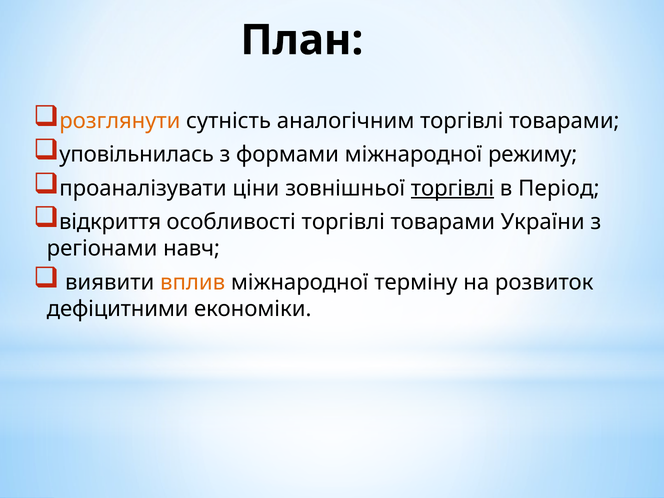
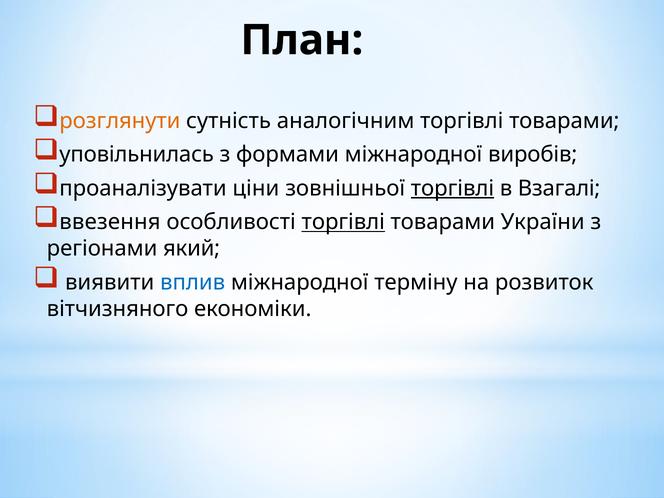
режиму: режиму -> виробів (533, 154)
Період: Період -> Взагалі (559, 188)
відкриття: відкриття -> ввезення (110, 222)
торгівлі underline: none -> present (343, 222)
навч: навч -> який (192, 249)
вплив colour: orange -> blue (193, 282)
дефіцитними: дефіцитними -> вітчизняного (118, 309)
